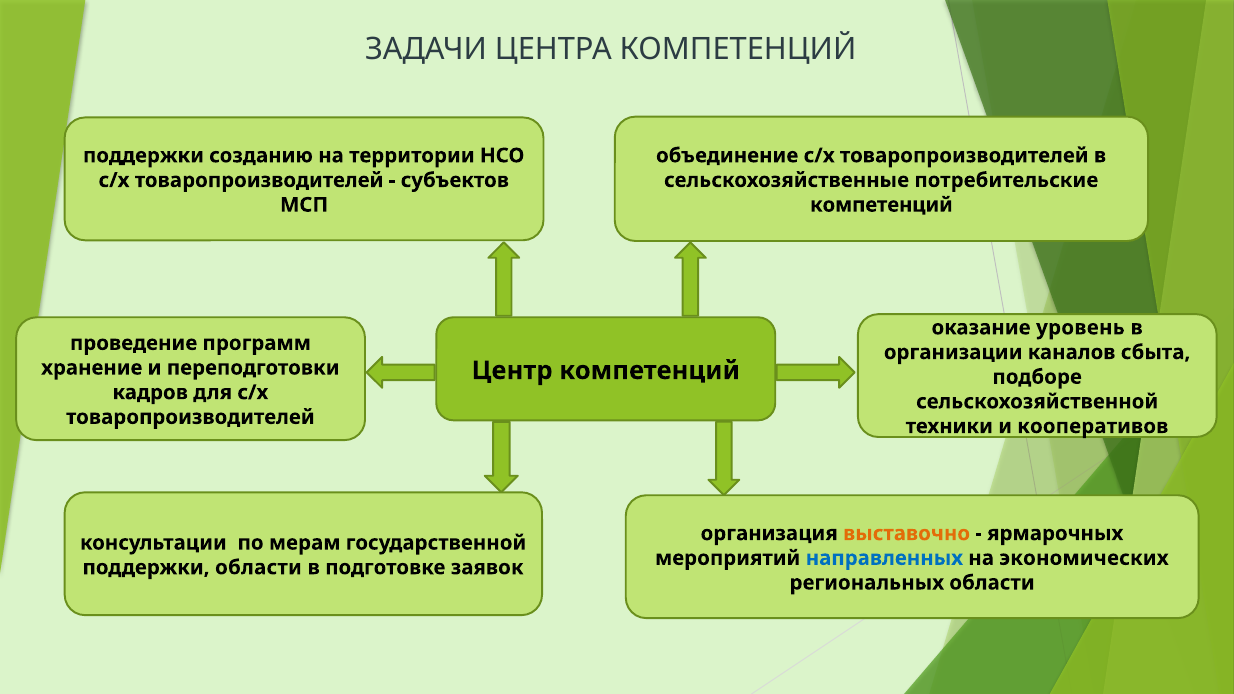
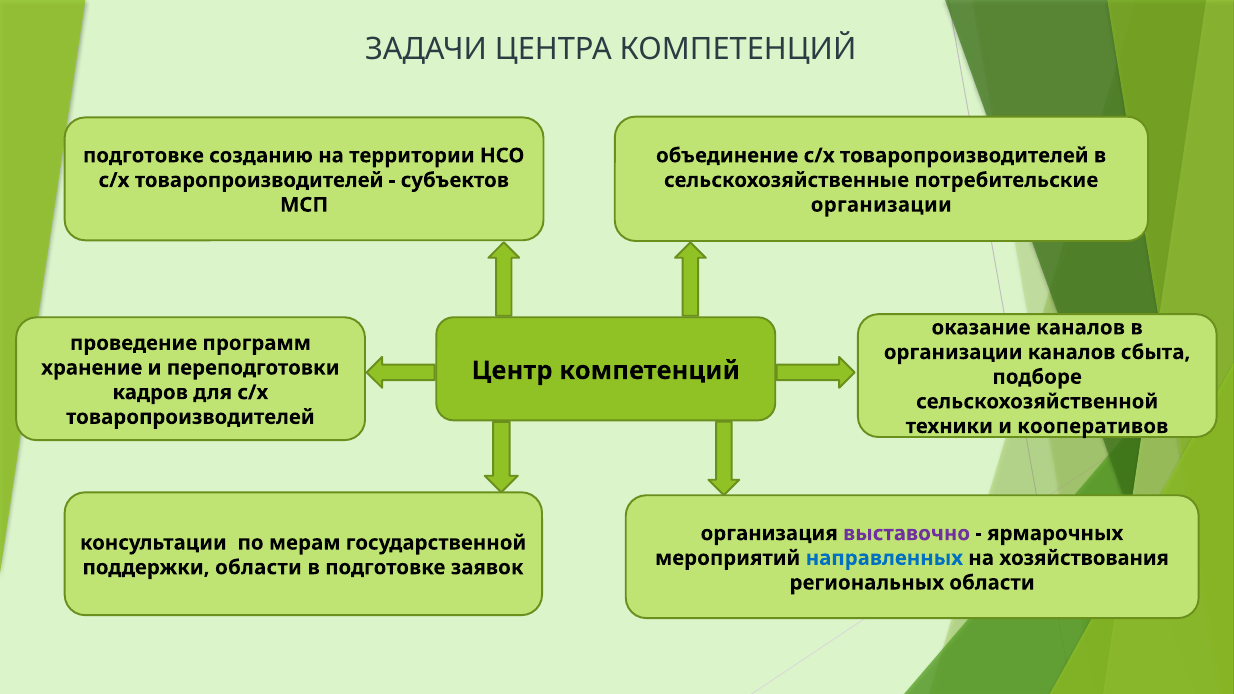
поддержки: поддержки -> подготовке (143, 156)
компетенций: компетенций -> организации (881, 205)
оказание уровень: уровень -> каналов (1080, 328)
выставочно colour: orange -> purple (907, 534)
экономических: экономических -> хозяйствования (1084, 558)
